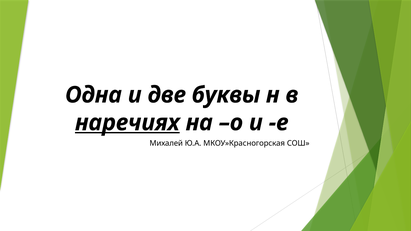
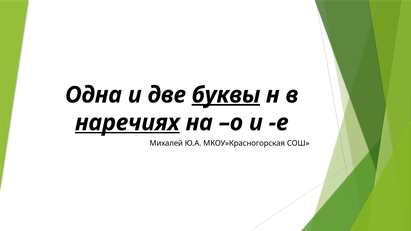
буквы underline: none -> present (226, 95)
